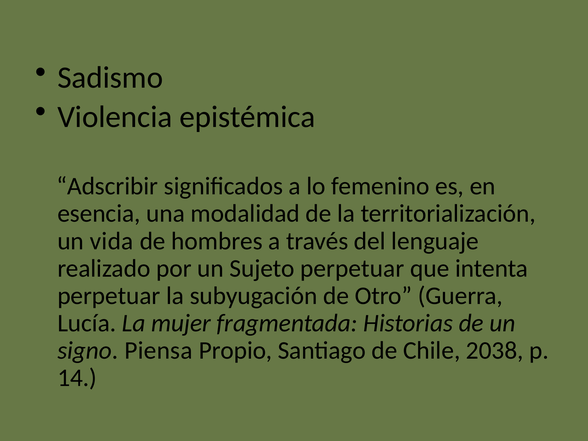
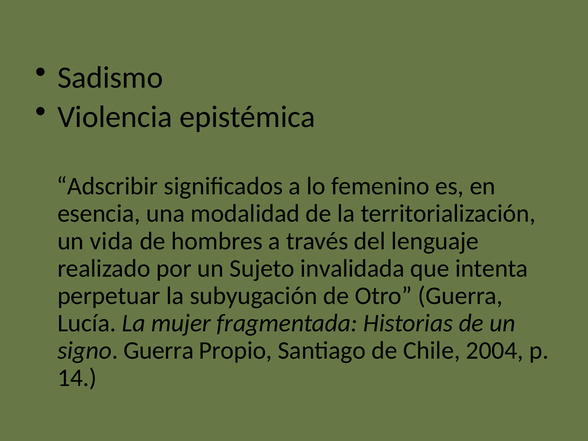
Sujeto perpetuar: perpetuar -> invalidada (352, 268)
signo Piensa: Piensa -> Guerra (159, 350)
2038: 2038 -> 2004 (495, 350)
